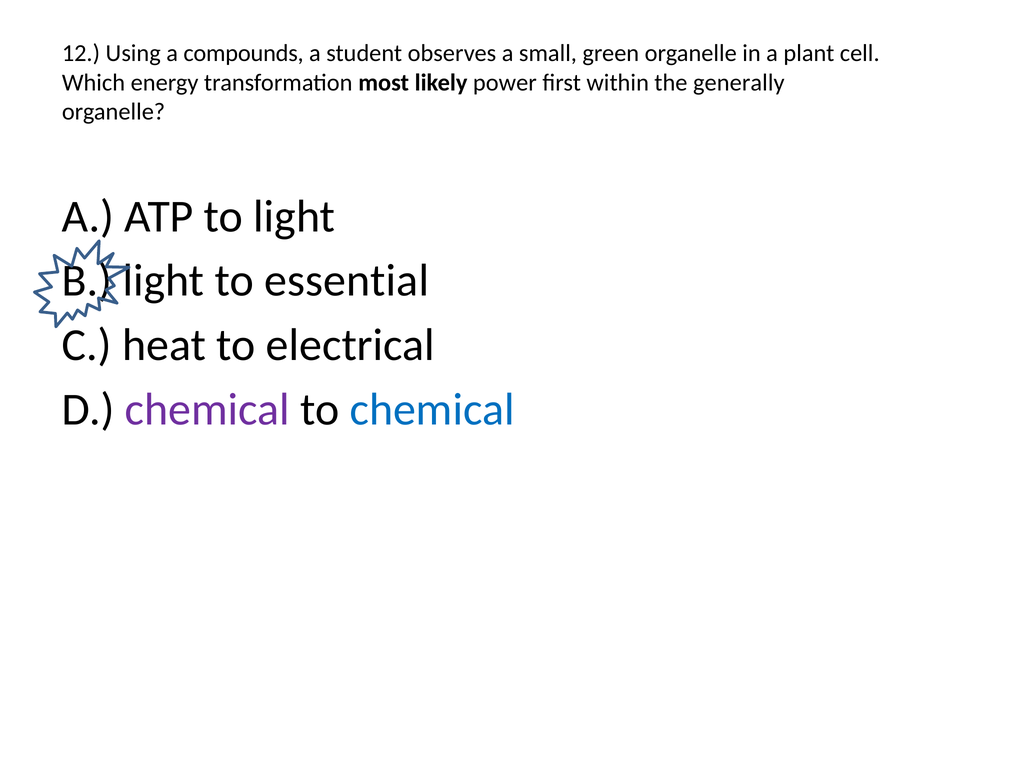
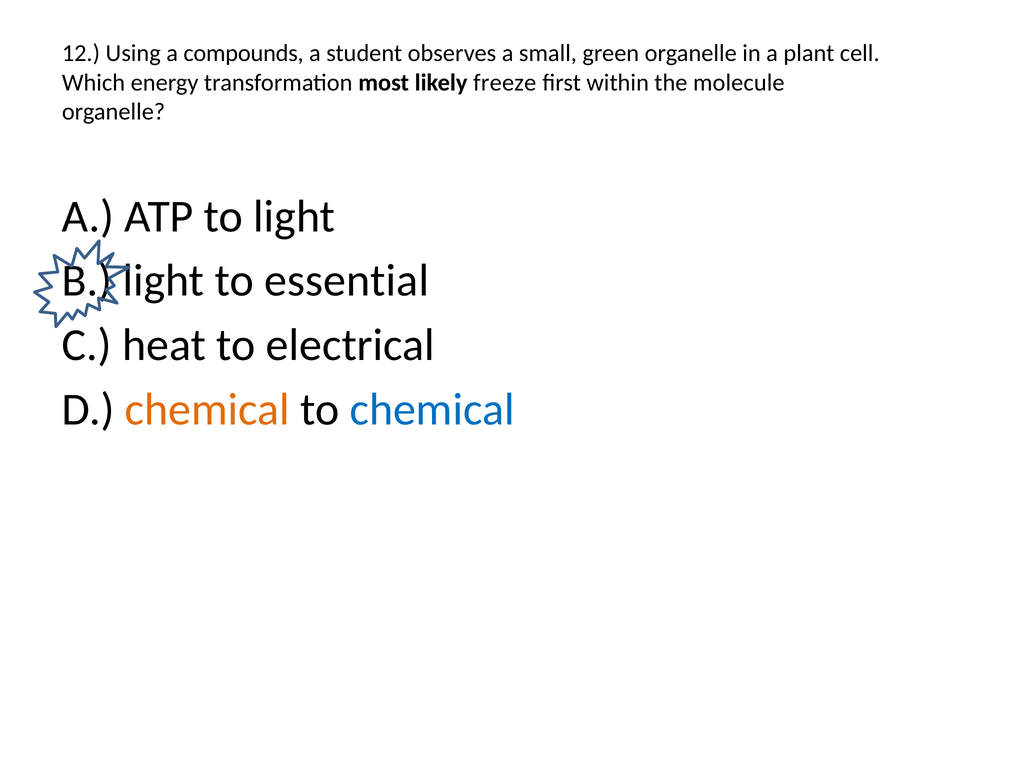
power: power -> freeze (505, 83)
generally: generally -> molecule (739, 83)
chemical colour: purple -> orange (207, 409)
